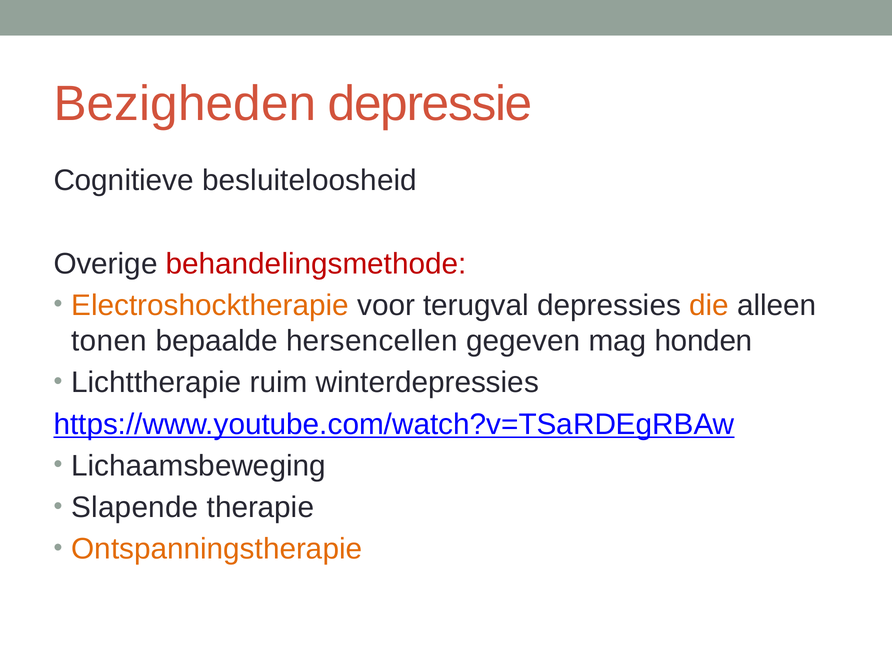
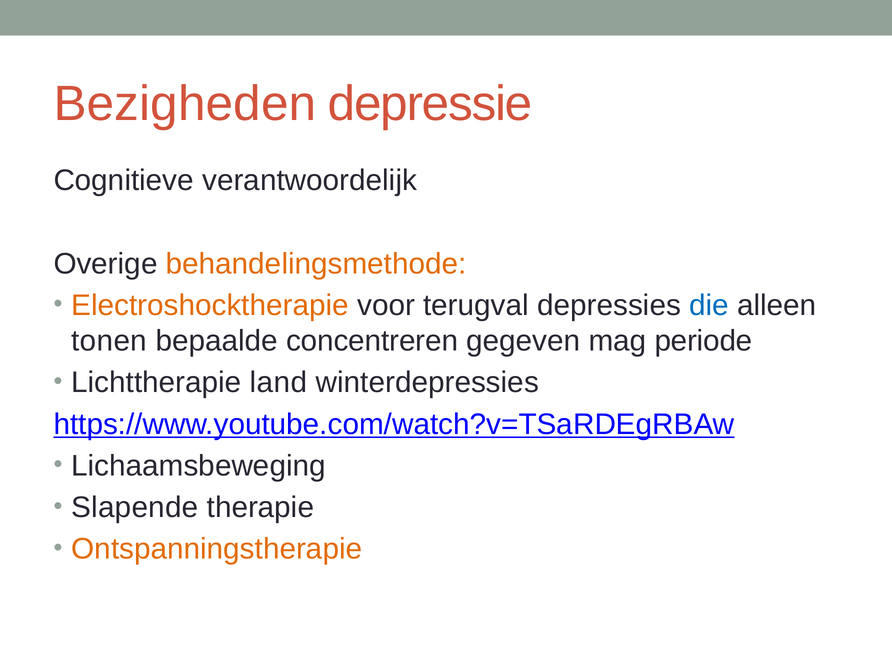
besluiteloosheid: besluiteloosheid -> verantwoordelijk (310, 180)
behandelingsmethode colour: red -> orange (316, 264)
die colour: orange -> blue (709, 305)
hersencellen: hersencellen -> concentreren (372, 341)
honden: honden -> periode (704, 341)
ruim: ruim -> land (278, 383)
